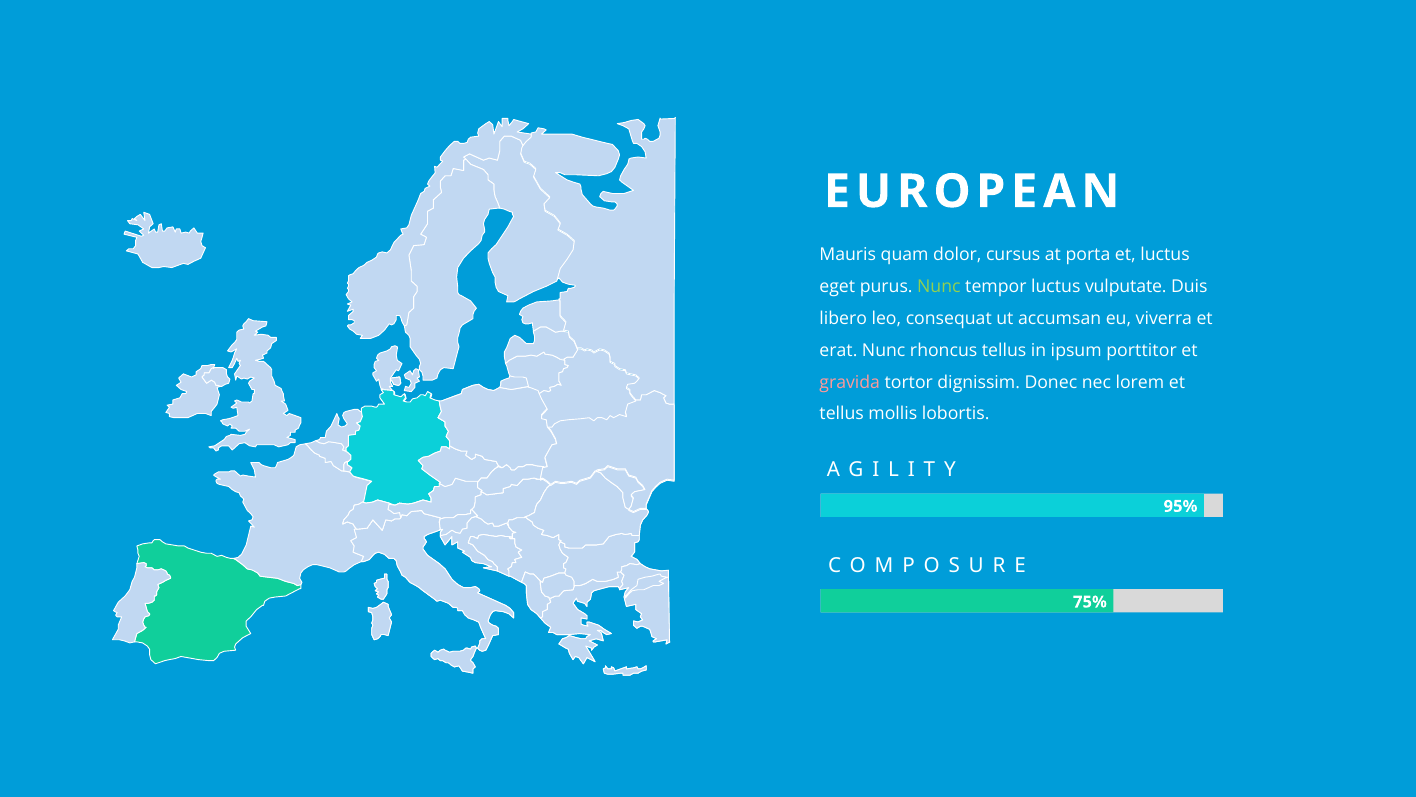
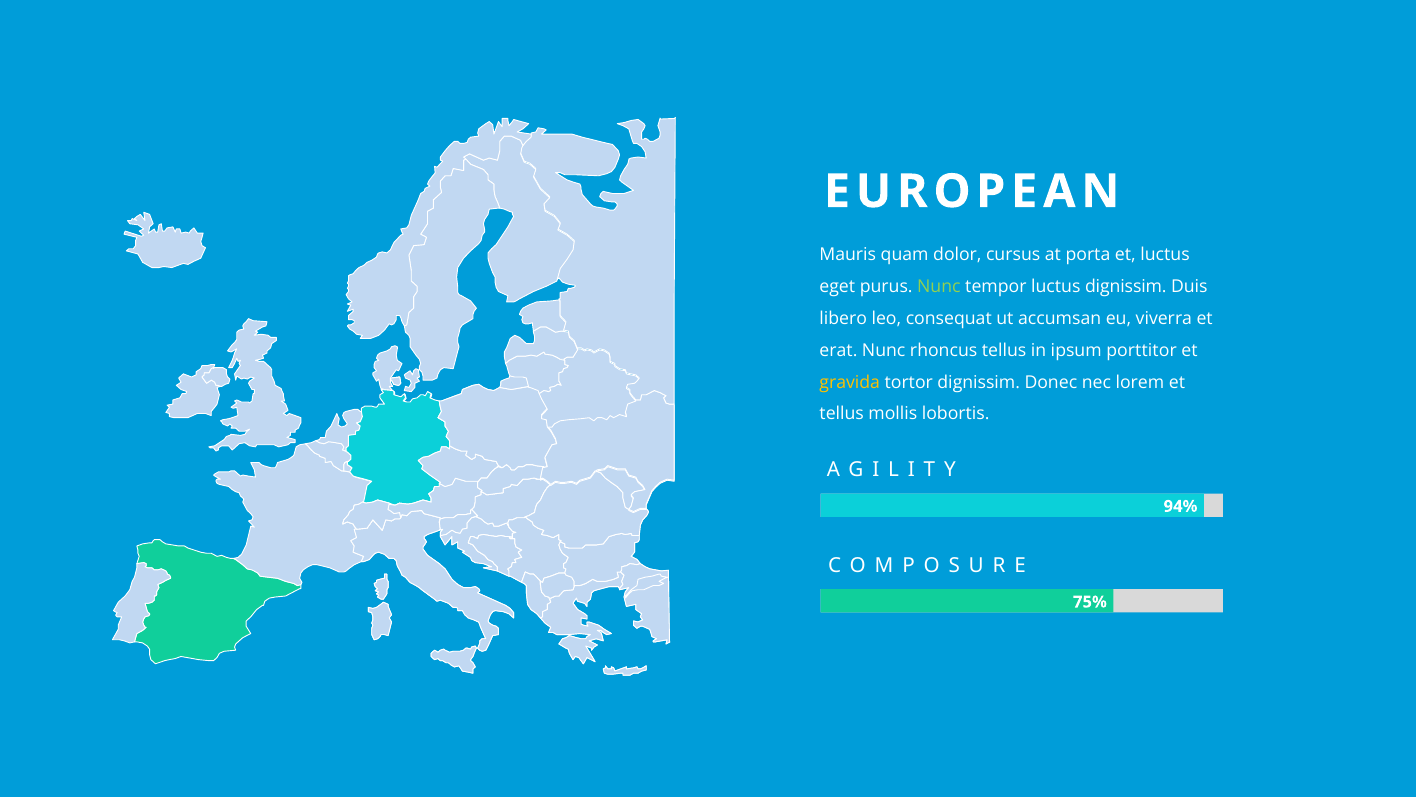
luctus vulputate: vulputate -> dignissim (1126, 286)
gravida colour: pink -> yellow (850, 382)
95%: 95% -> 94% (1181, 506)
